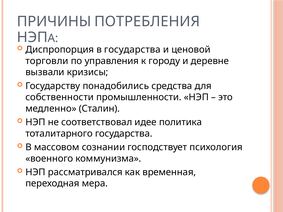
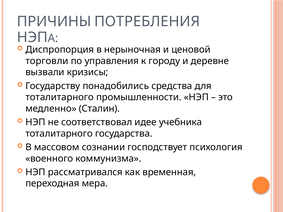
в государства: государства -> нерыночная (132, 50)
собственности: собственности -> тоталитарного (60, 97)
политика: политика -> учебника (180, 122)
